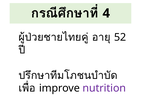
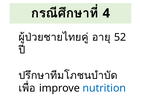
nutrition colour: purple -> blue (104, 88)
